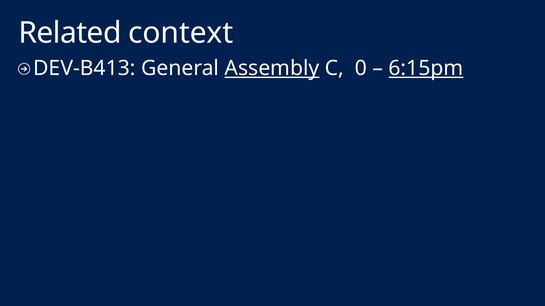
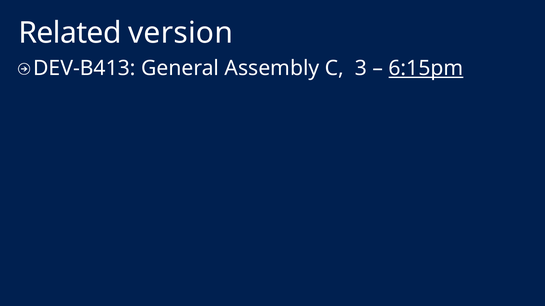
context: context -> version (181, 33)
Assembly underline: present -> none (272, 68)
0: 0 -> 3 (361, 68)
